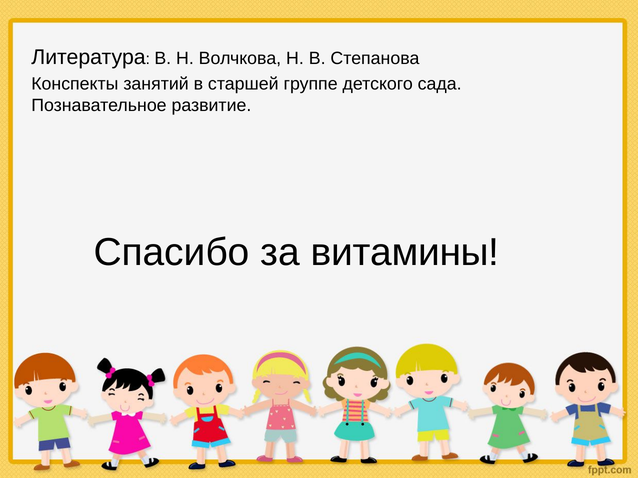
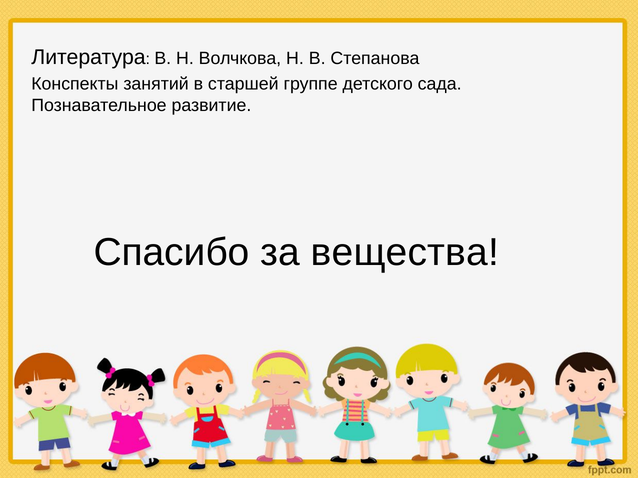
витамины: витамины -> вещества (405, 253)
